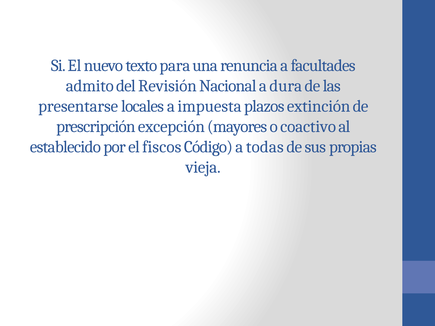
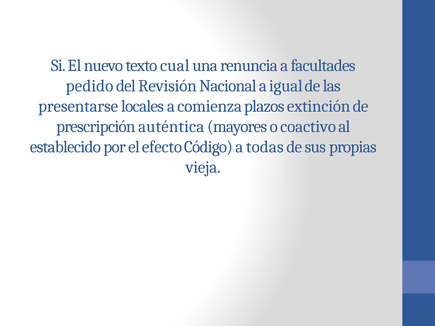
para: para -> cual (175, 66)
admito: admito -> pedido (90, 86)
dura: dura -> igual (286, 86)
impuesta: impuesta -> comienza (210, 106)
excepción: excepción -> auténtica (171, 127)
fiscos: fiscos -> efecto (162, 147)
